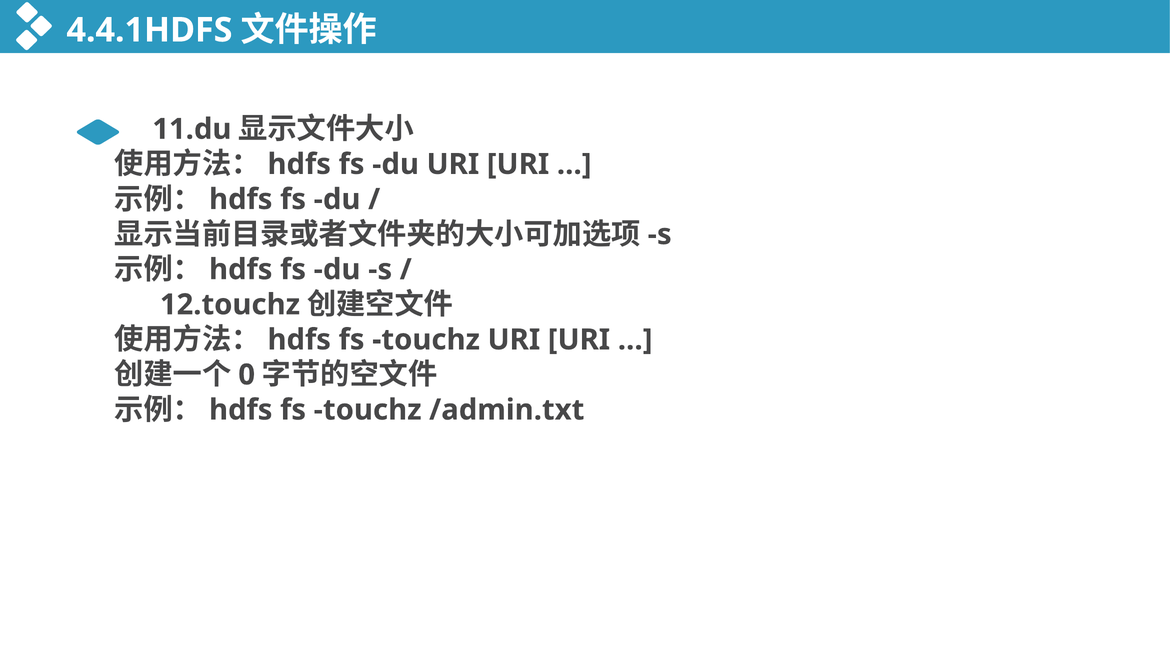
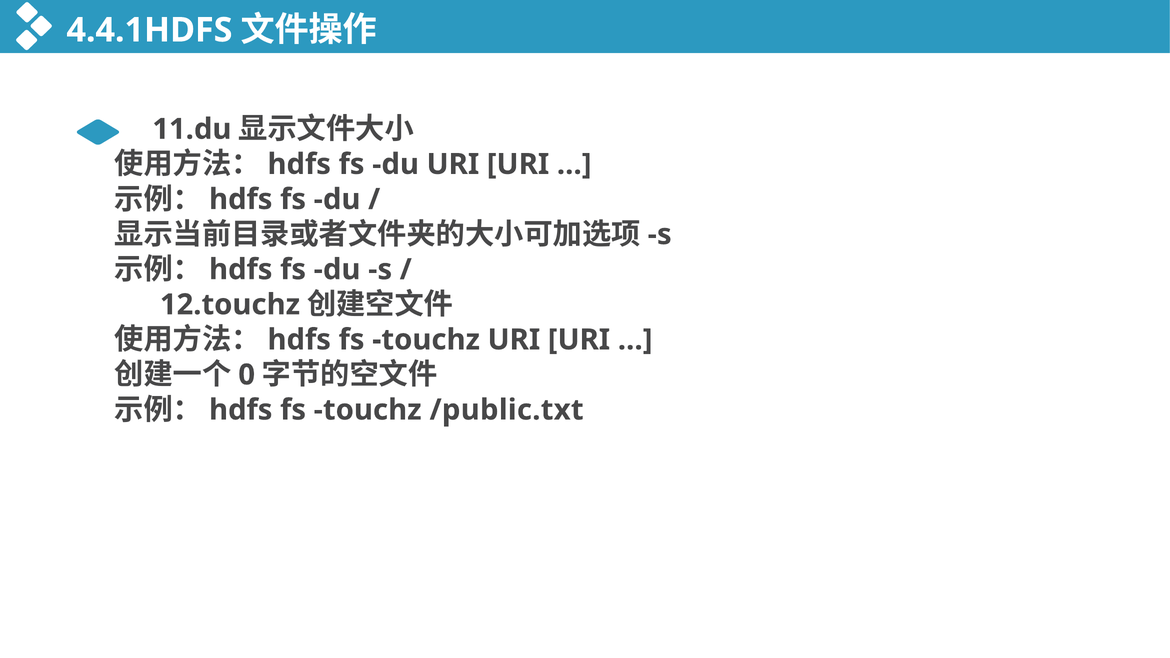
/admin.txt: /admin.txt -> /public.txt (507, 410)
